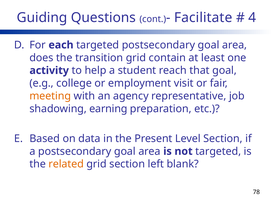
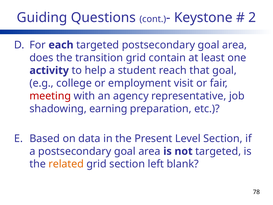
Facilitate: Facilitate -> Keystone (203, 18)
4: 4 -> 2 (252, 18)
meeting colour: orange -> red (50, 96)
